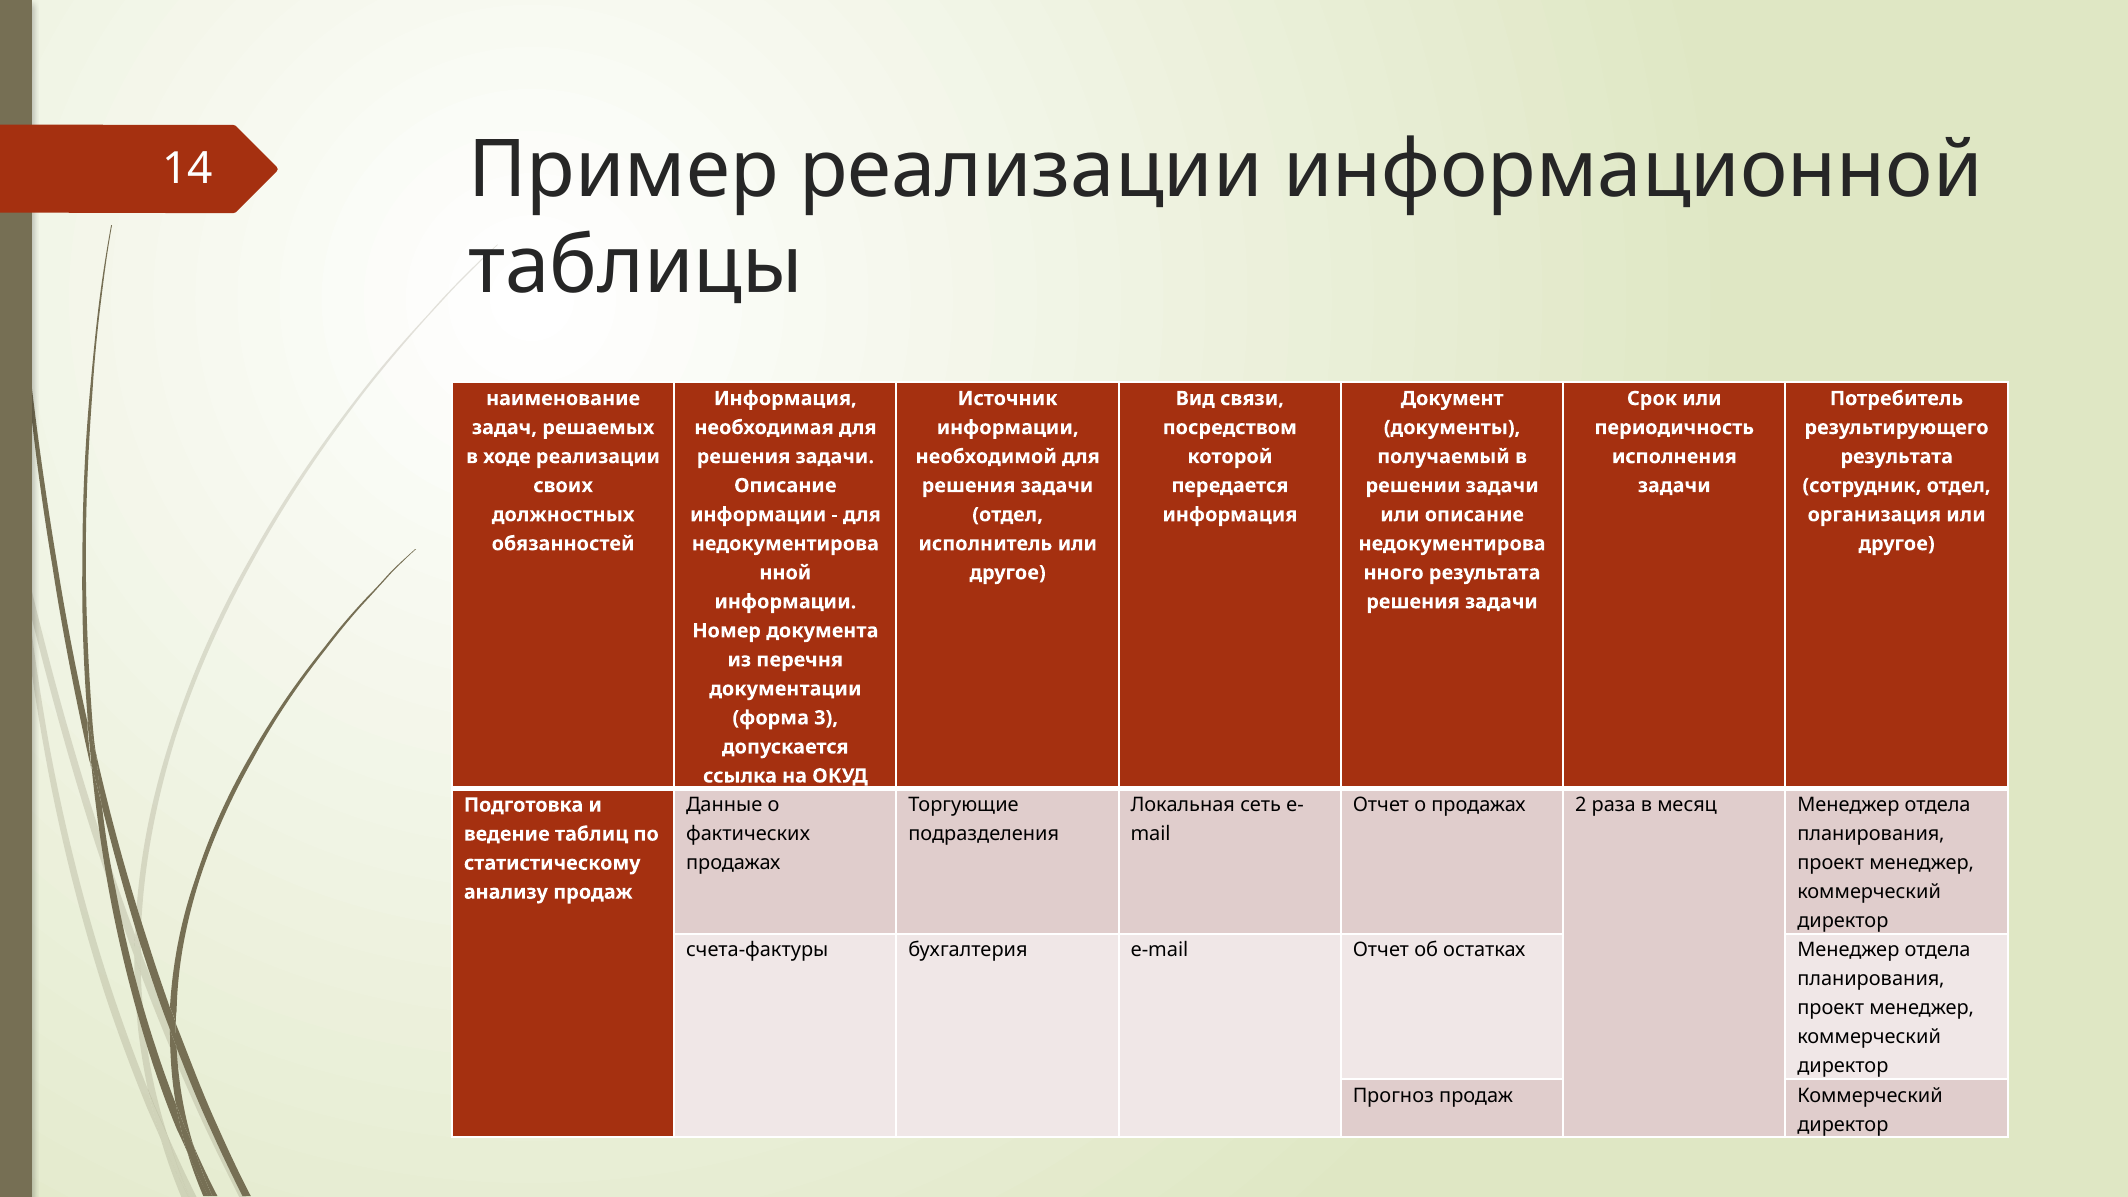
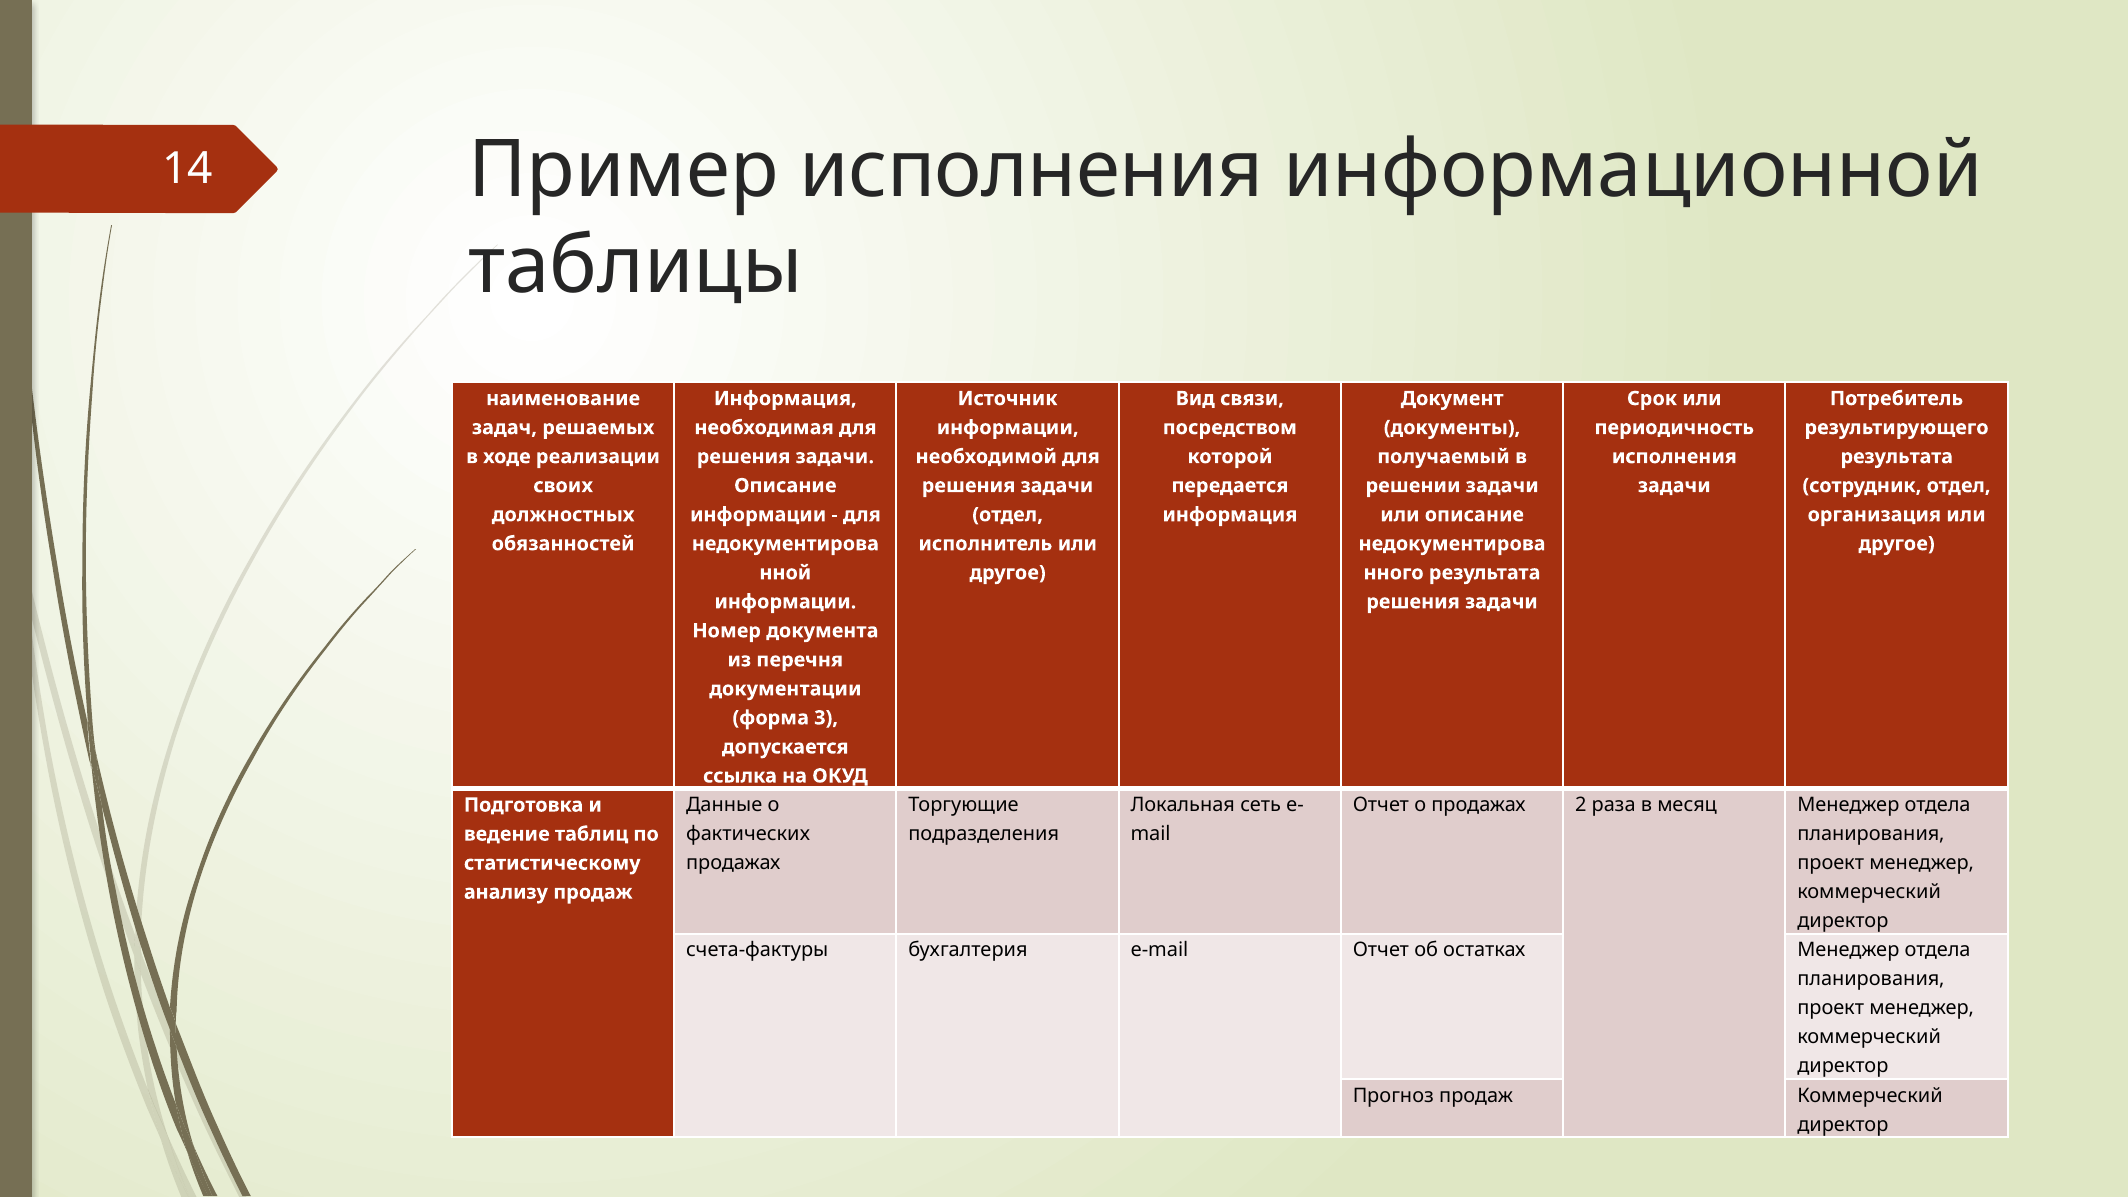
Пример реализации: реализации -> исполнения (1031, 170)
